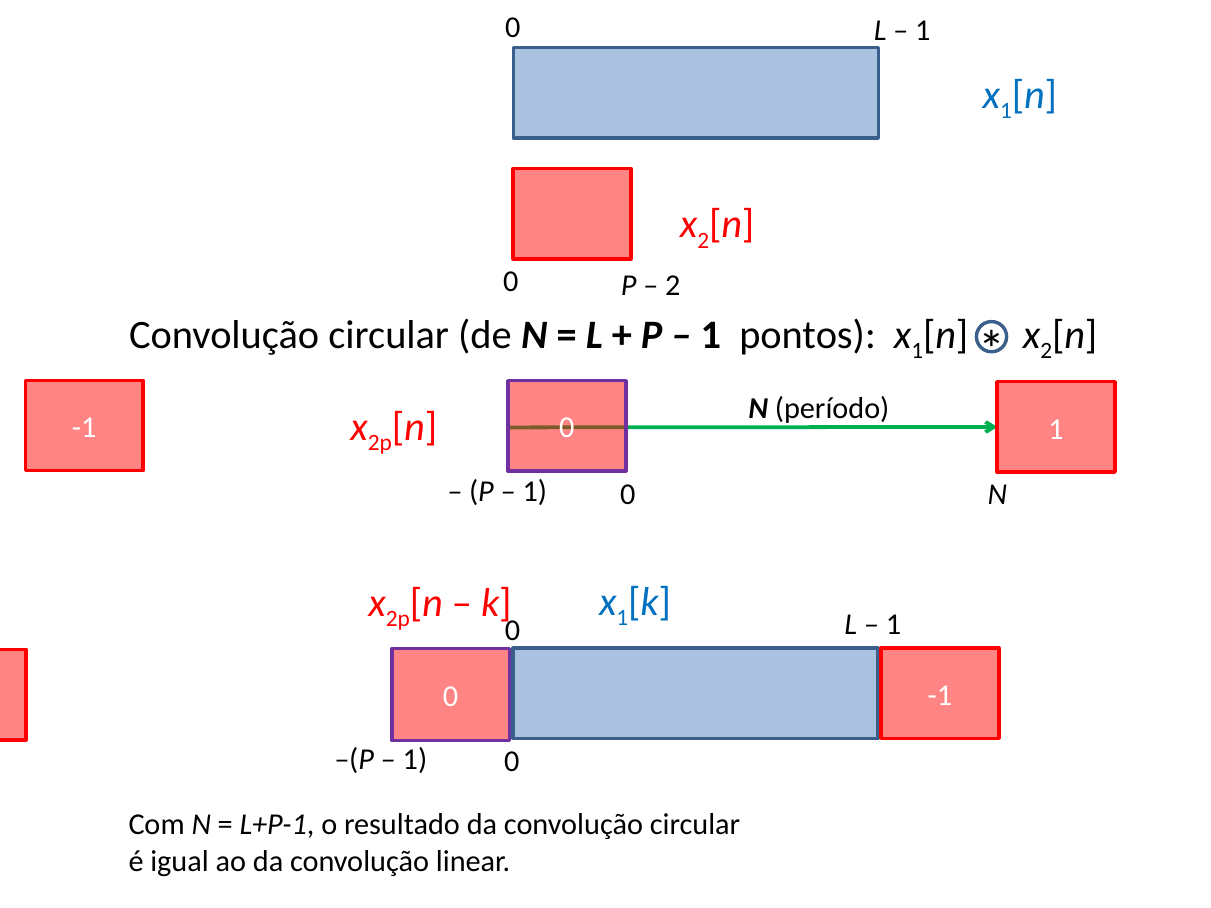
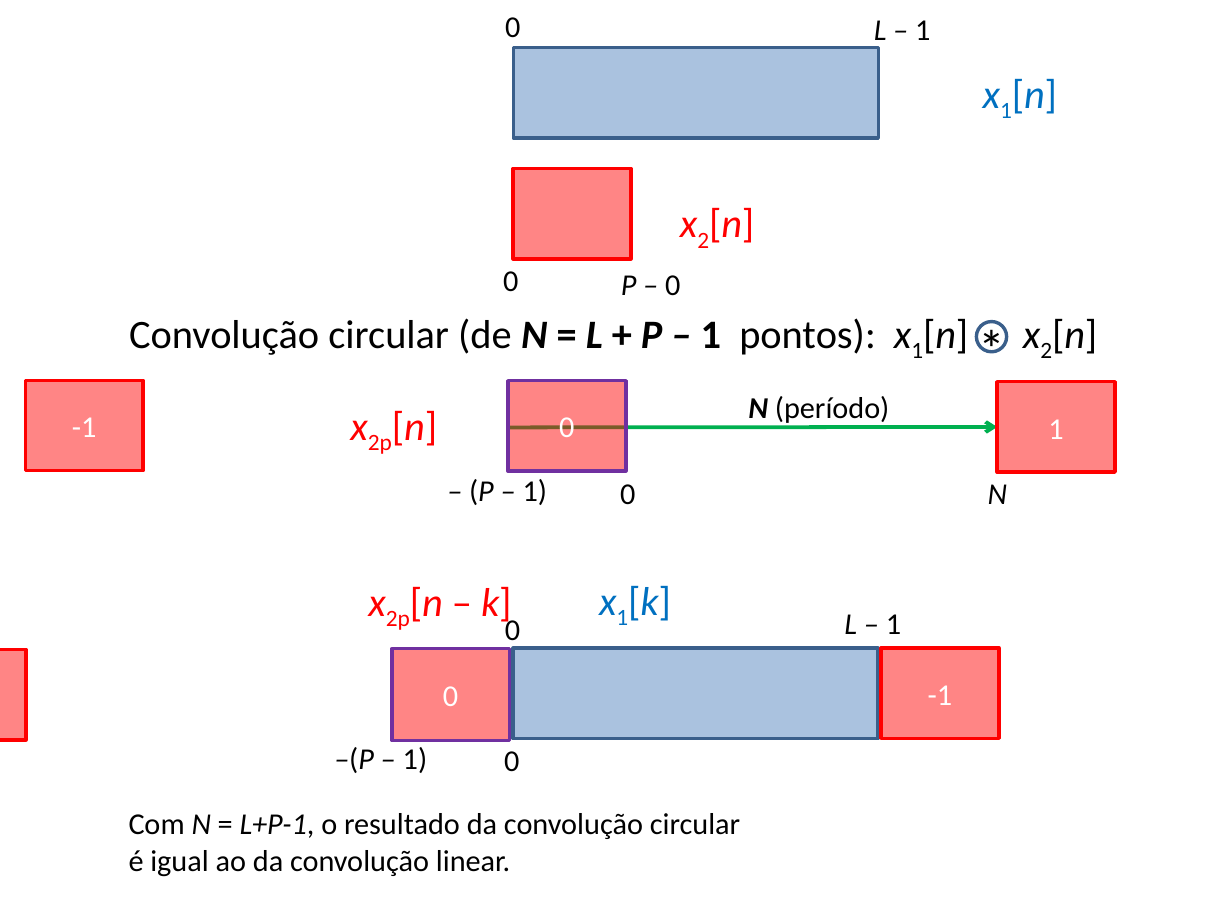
2: 2 -> 0 (673, 285)
